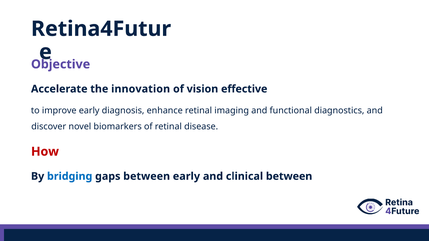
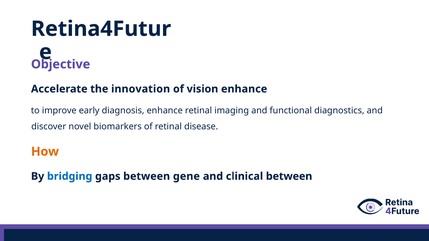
vision effective: effective -> enhance (244, 89)
How colour: red -> orange (45, 152)
between early: early -> gene (186, 176)
